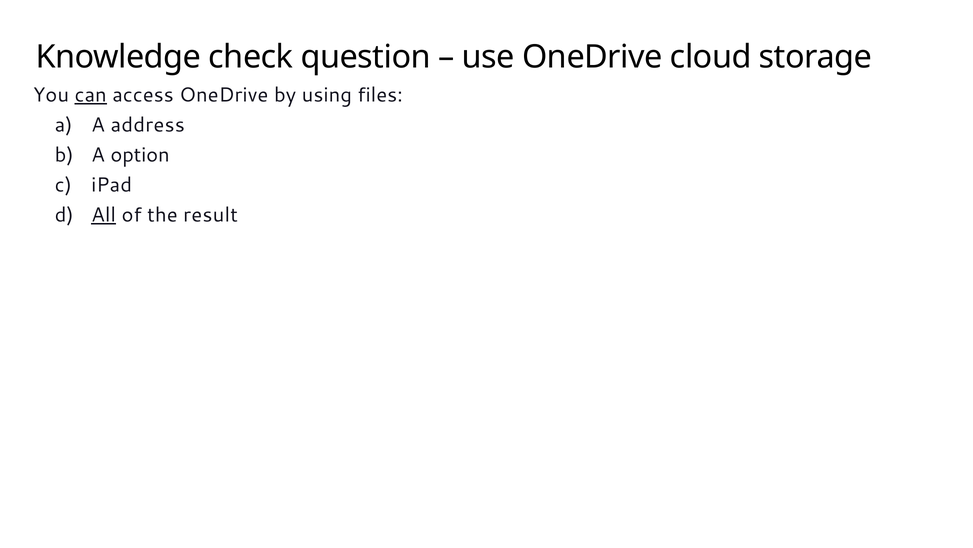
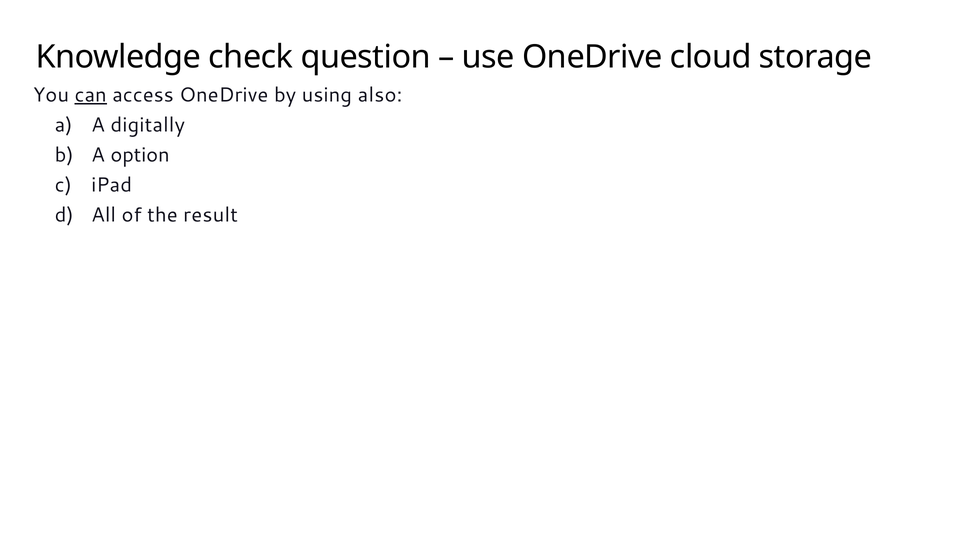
files: files -> also (380, 95)
address: address -> digitally (148, 125)
All underline: present -> none (104, 215)
